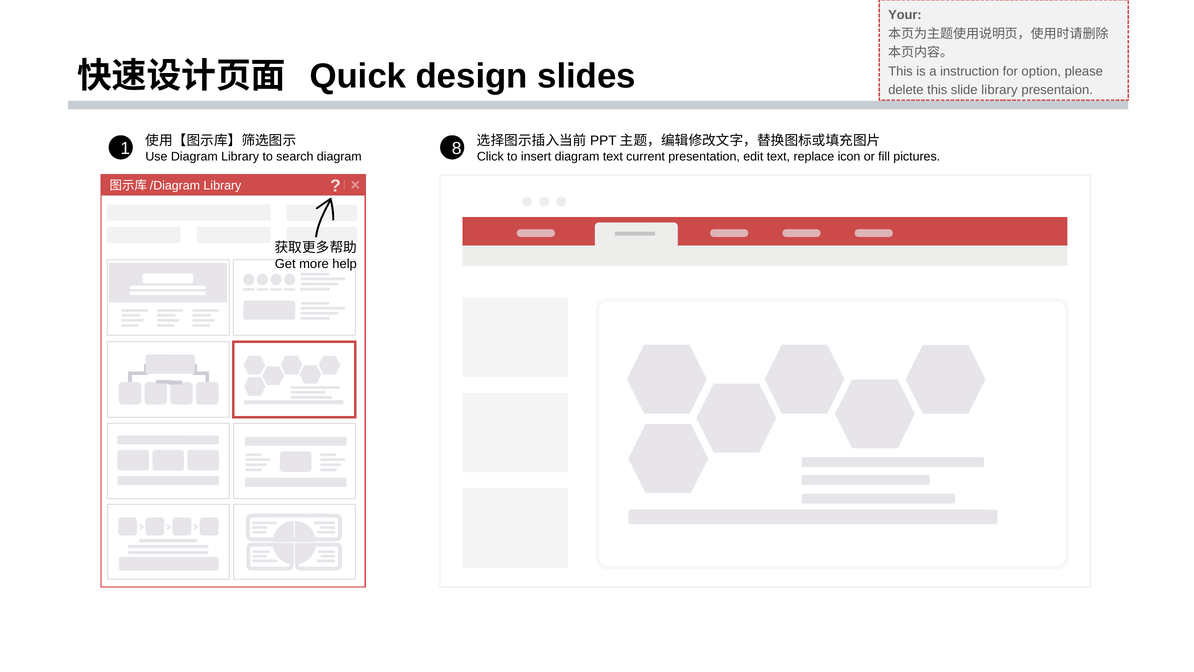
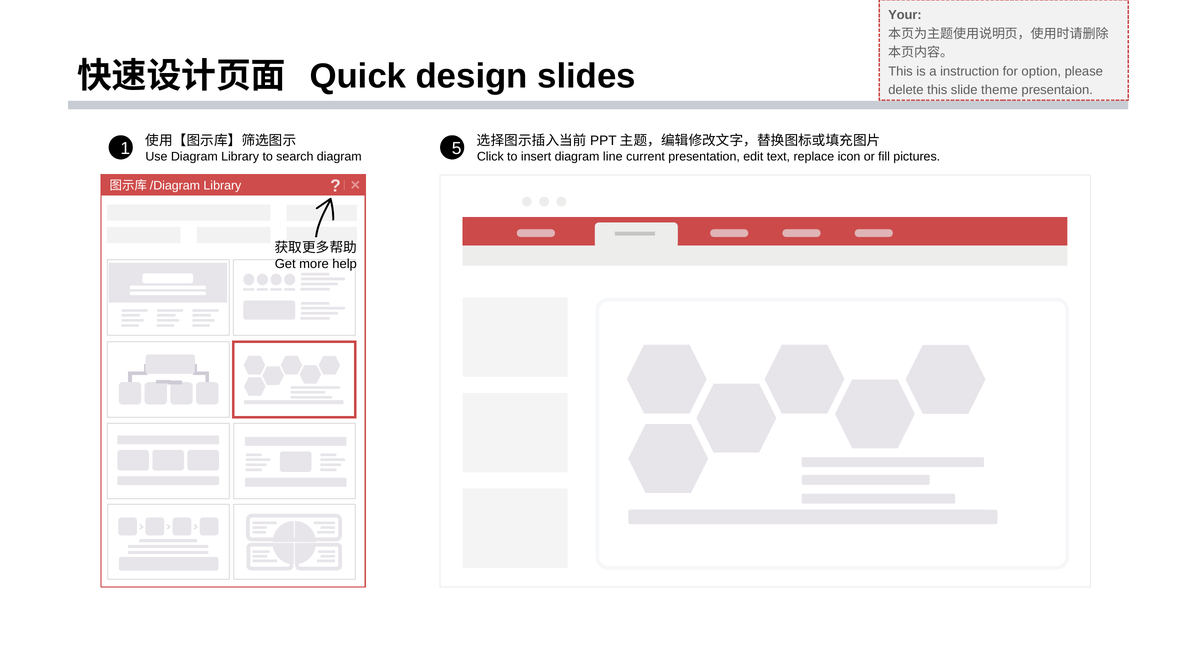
slide library: library -> theme (999, 90)
8: 8 -> 5 (457, 148)
diagram text: text -> line (613, 156)
